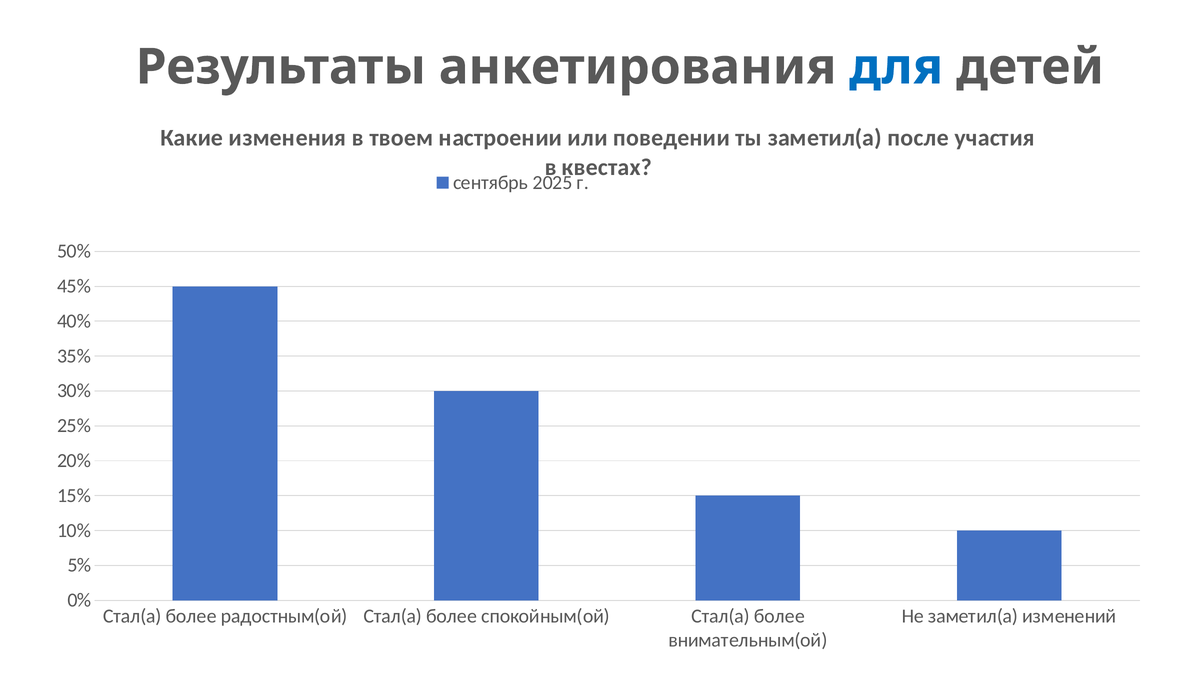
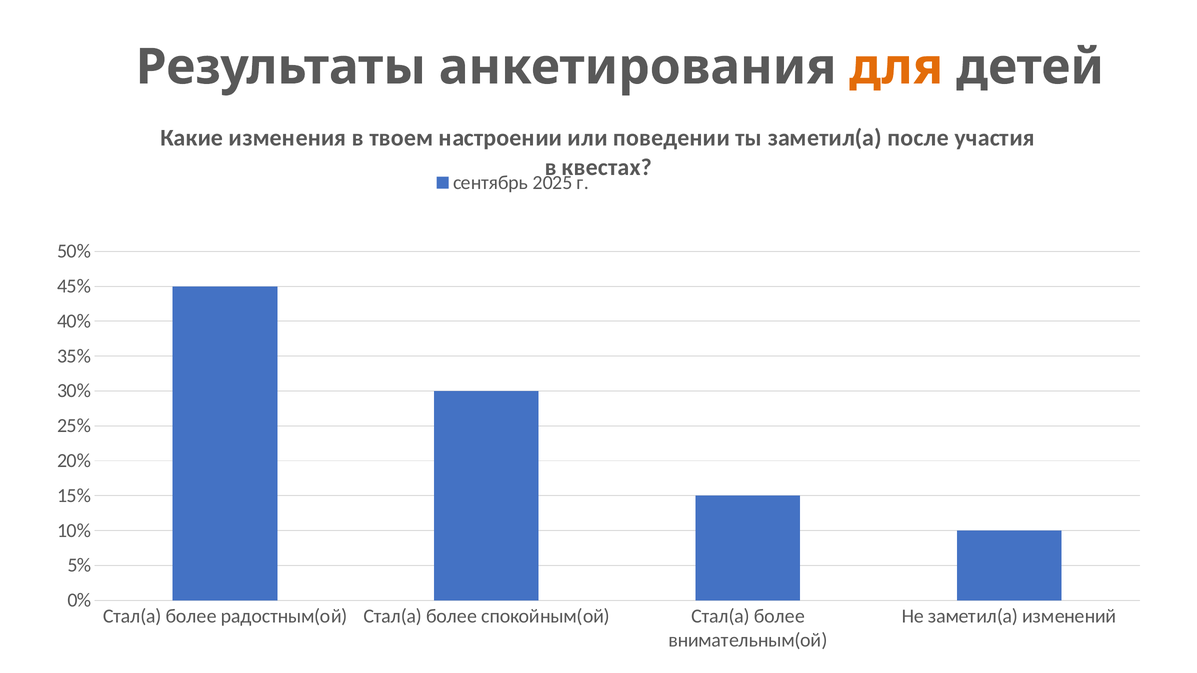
для colour: blue -> orange (896, 67)
